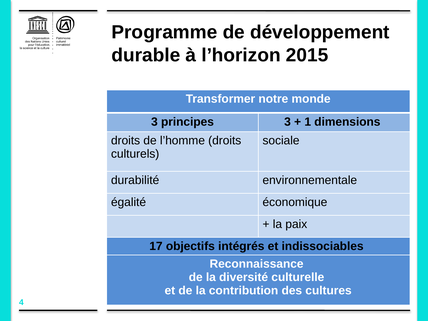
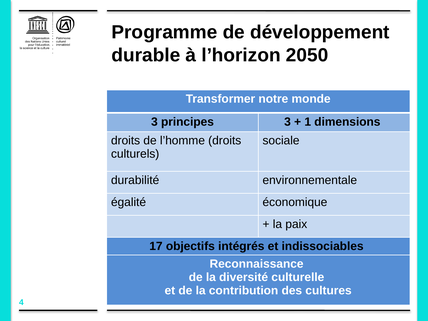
2015: 2015 -> 2050 (307, 55)
